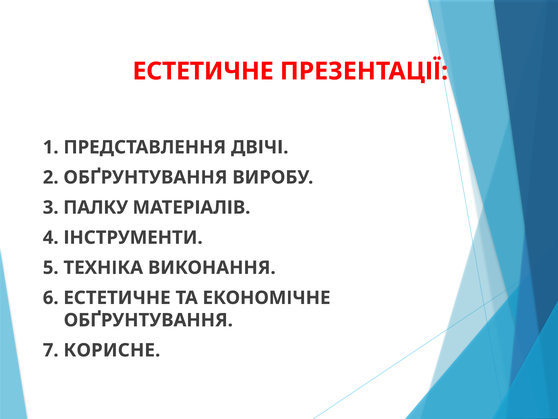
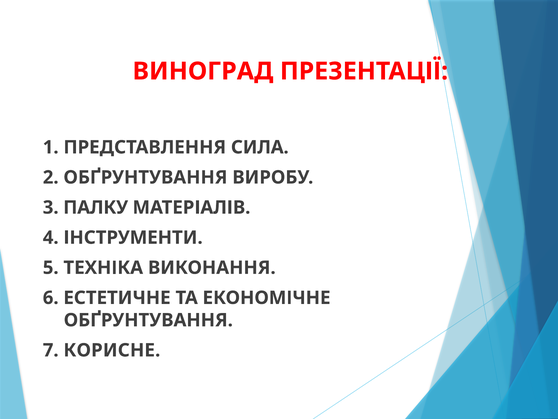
ЕСТЕТИЧНЕ: ЕСТЕТИЧНЕ -> ВИНОГРАД (203, 71)
ДВІЧІ: ДВІЧІ -> СИЛА (260, 147)
